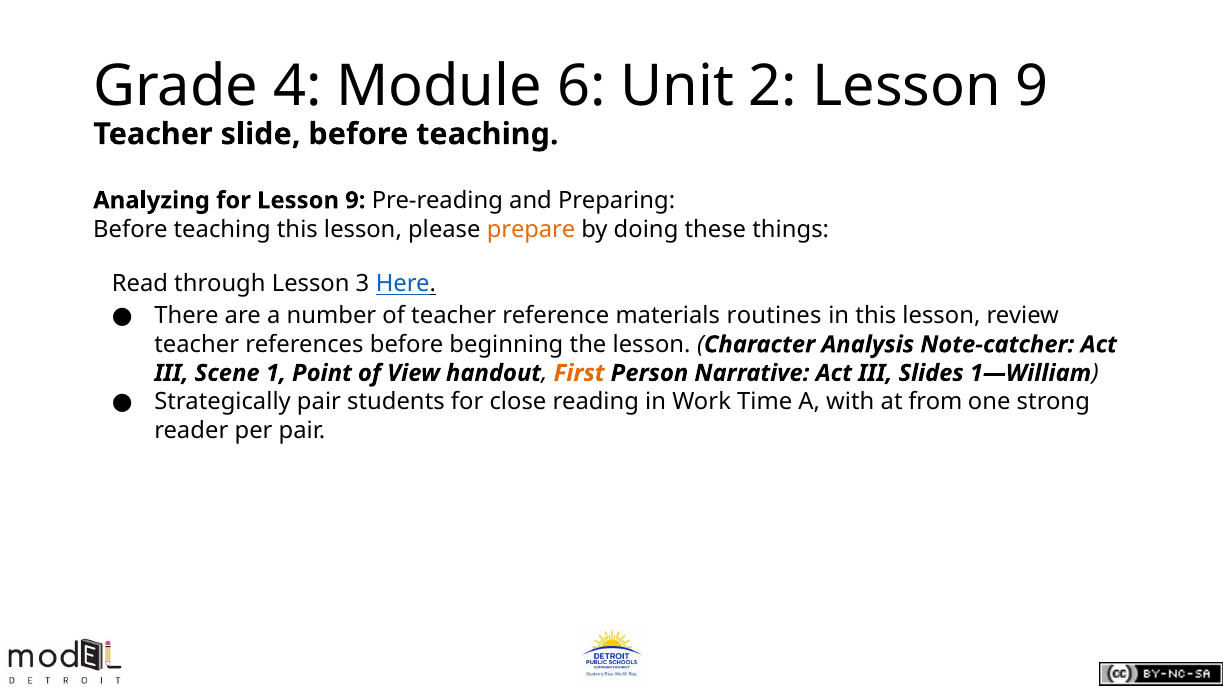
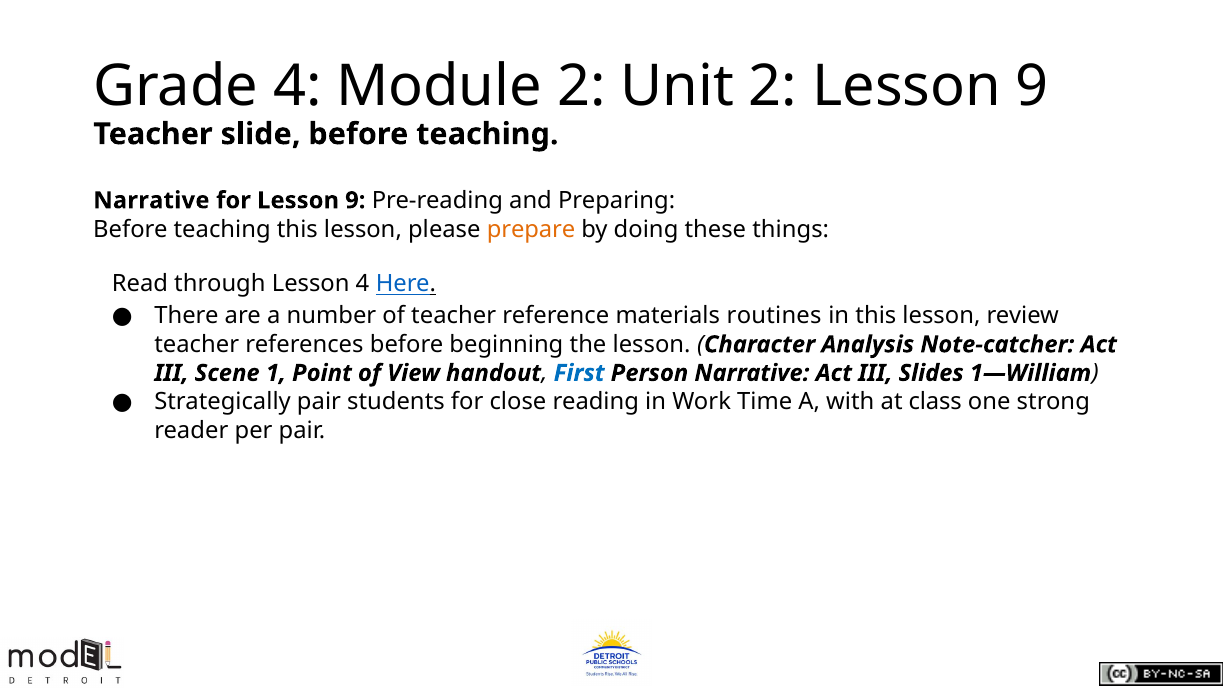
Module 6: 6 -> 2 (581, 86)
Analyzing: Analyzing -> Narrative (151, 200)
Lesson 3: 3 -> 4 (363, 284)
First colour: orange -> blue (579, 373)
from: from -> class (935, 402)
